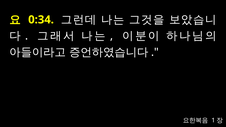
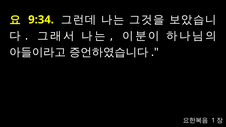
0:34: 0:34 -> 9:34 (41, 20)
